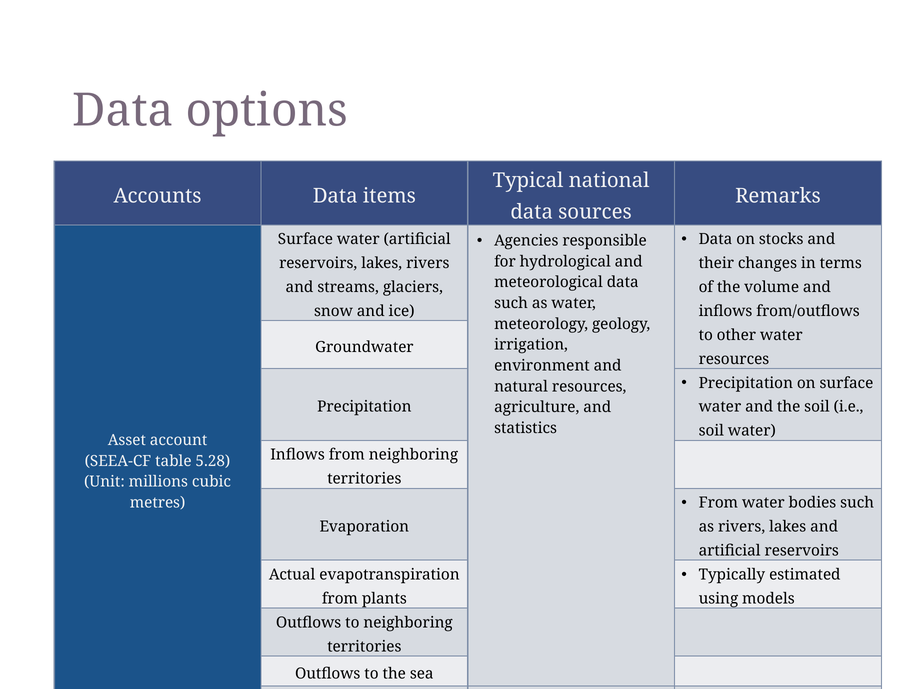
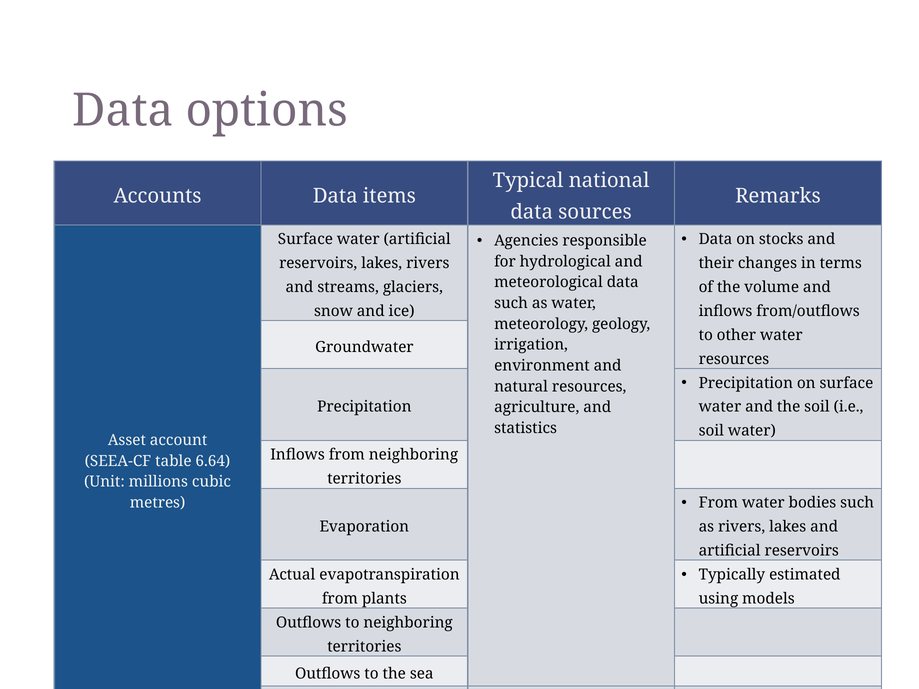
5.28: 5.28 -> 6.64 (213, 461)
